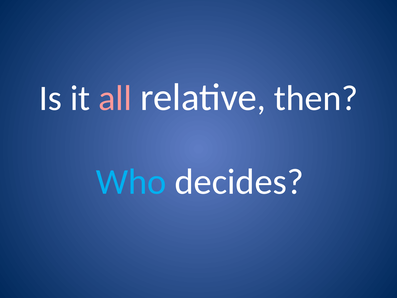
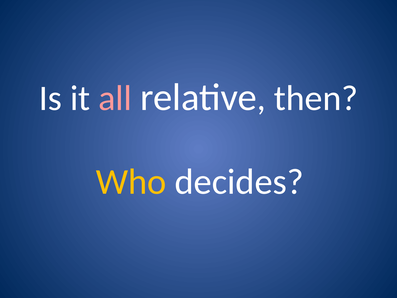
Who colour: light blue -> yellow (131, 182)
